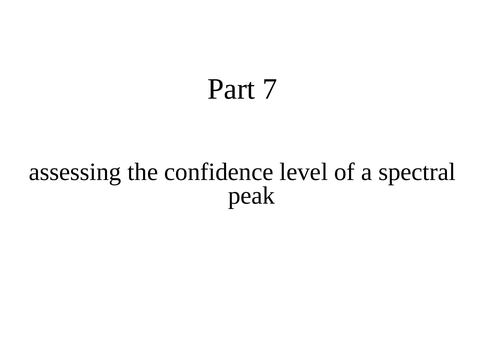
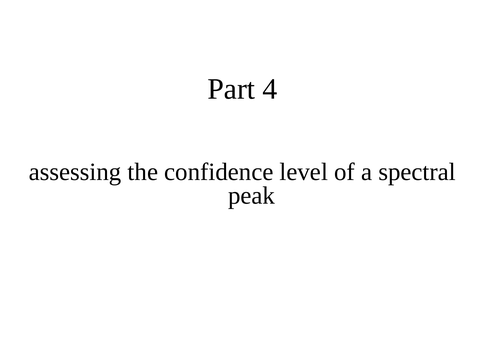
7: 7 -> 4 (270, 89)
